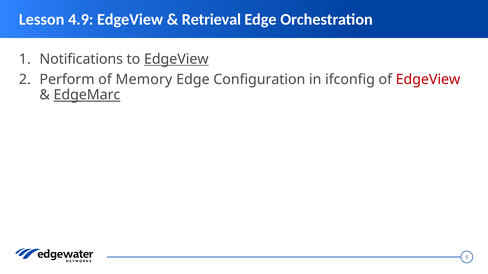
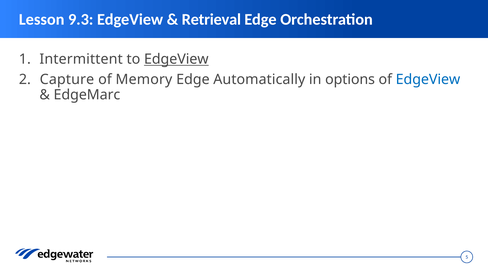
4.9: 4.9 -> 9.3 (81, 19)
Notifications: Notifications -> Intermittent (81, 59)
Perform: Perform -> Capture (67, 80)
Configuration: Configuration -> Automatically (259, 80)
ifconfig: ifconfig -> options (350, 80)
EdgeView colour: red -> blue (428, 80)
EdgeMarc underline: present -> none (87, 95)
